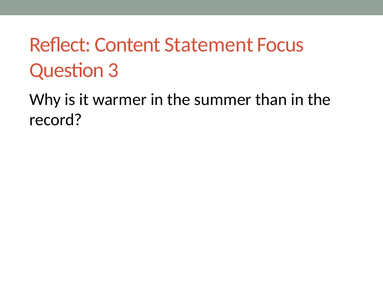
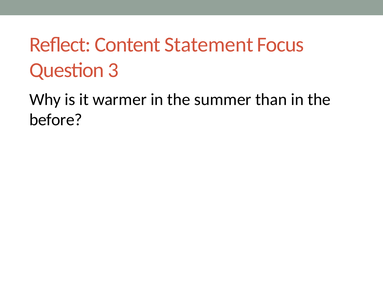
record: record -> before (56, 120)
